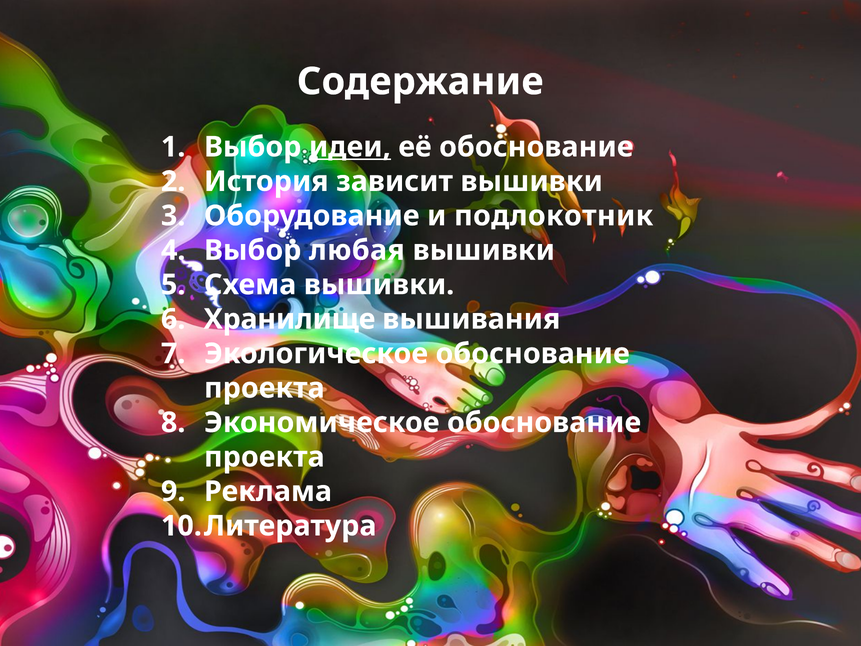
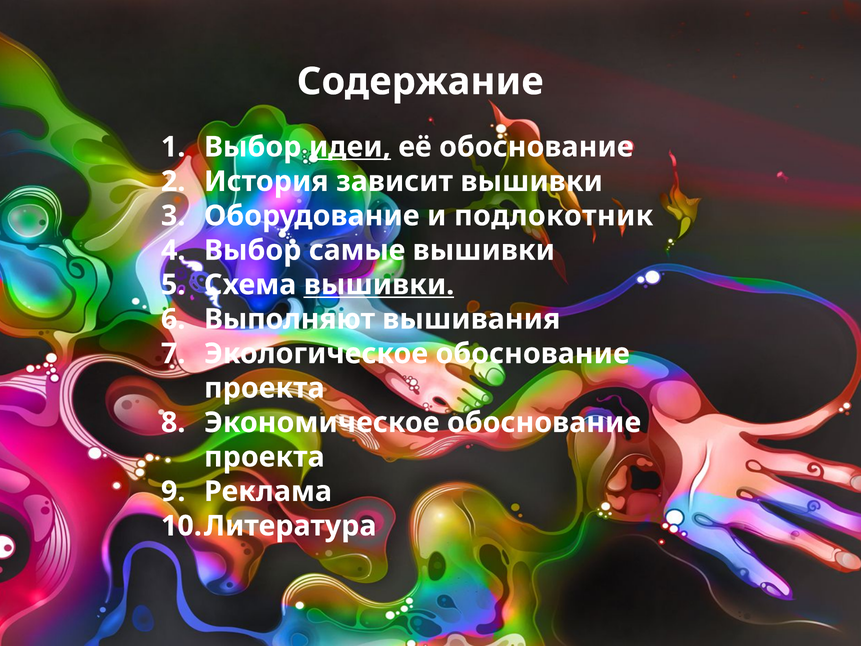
любая: любая -> самые (357, 250)
вышивки underline: none -> present (379, 285)
Хранилище: Хранилище -> Выполняют (290, 319)
